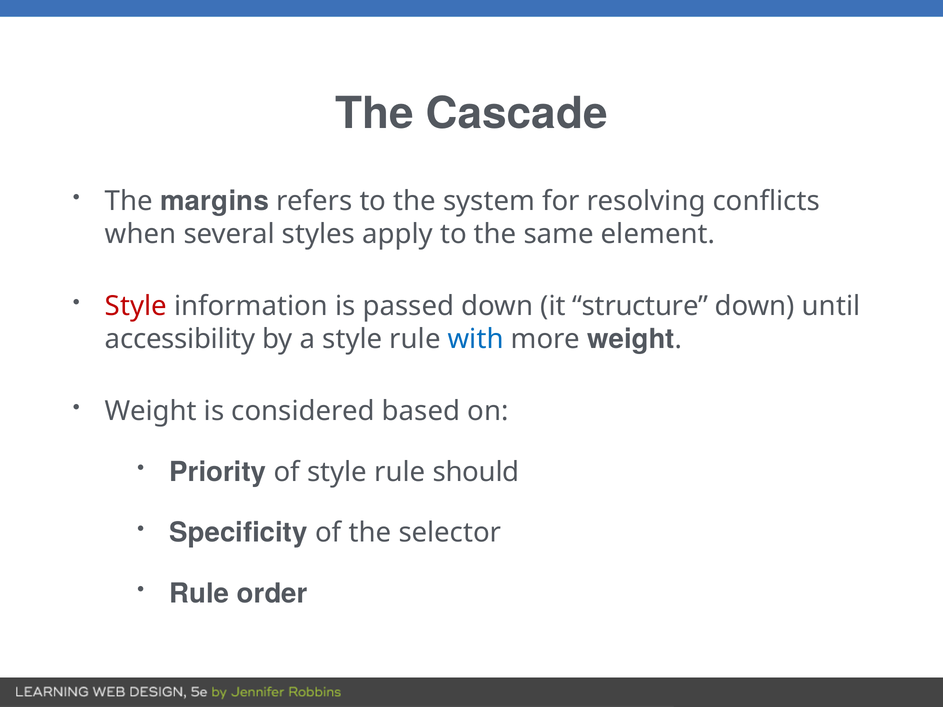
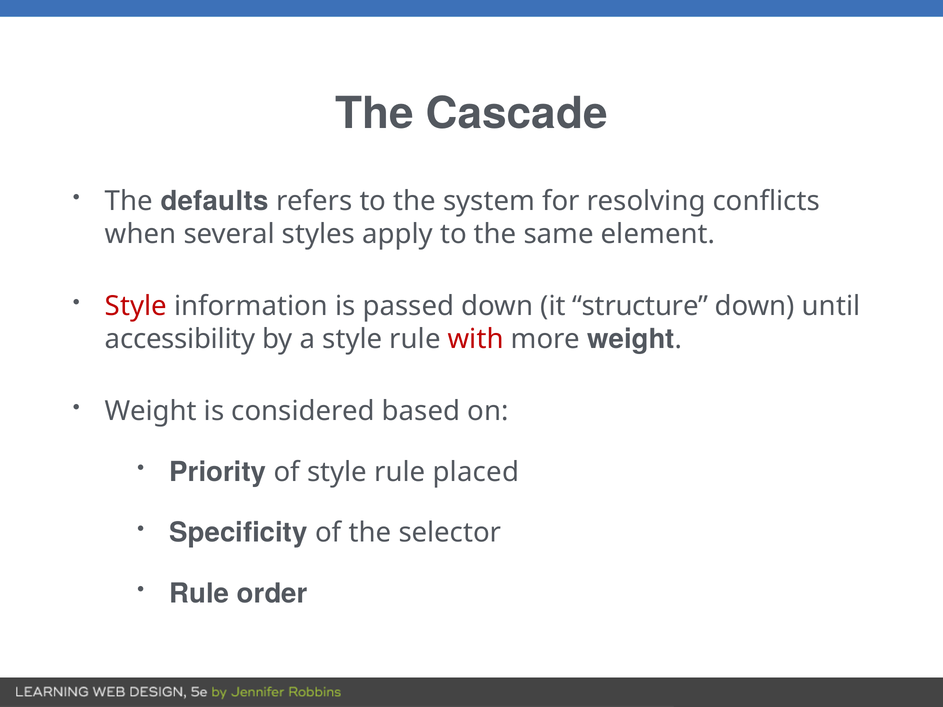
margins: margins -> defaults (214, 201)
with colour: blue -> red (476, 339)
should: should -> placed (476, 472)
